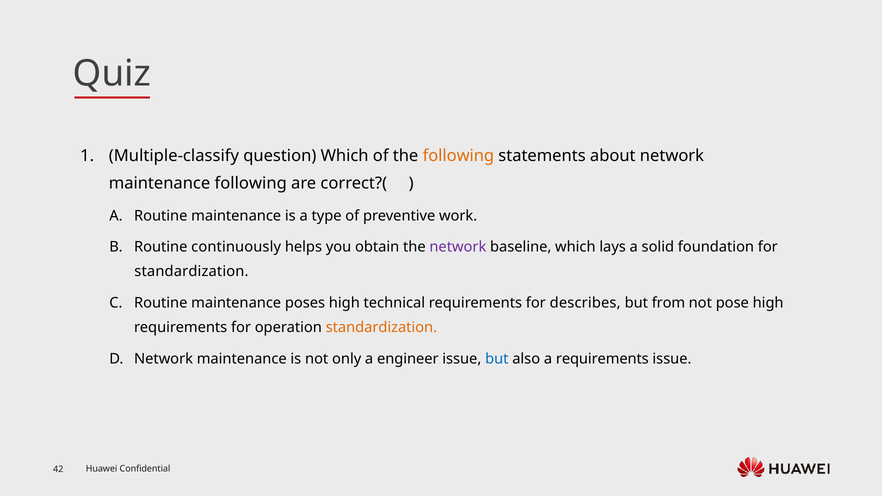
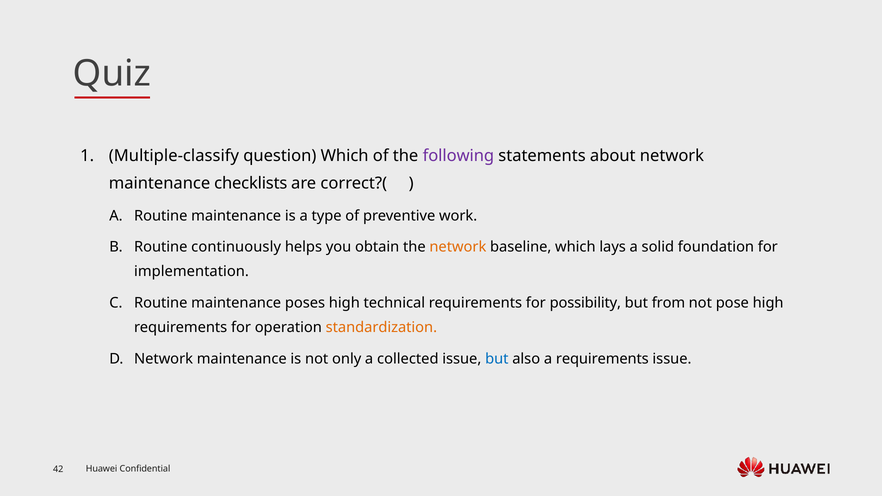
following colour: orange -> purple (458, 156)
maintenance following: following -> checklists (251, 183)
network colour: purple -> orange (458, 247)
standardization: standardization -> implementation (191, 272)
describes: describes -> possibility (585, 303)
engineer: engineer -> collected (408, 359)
